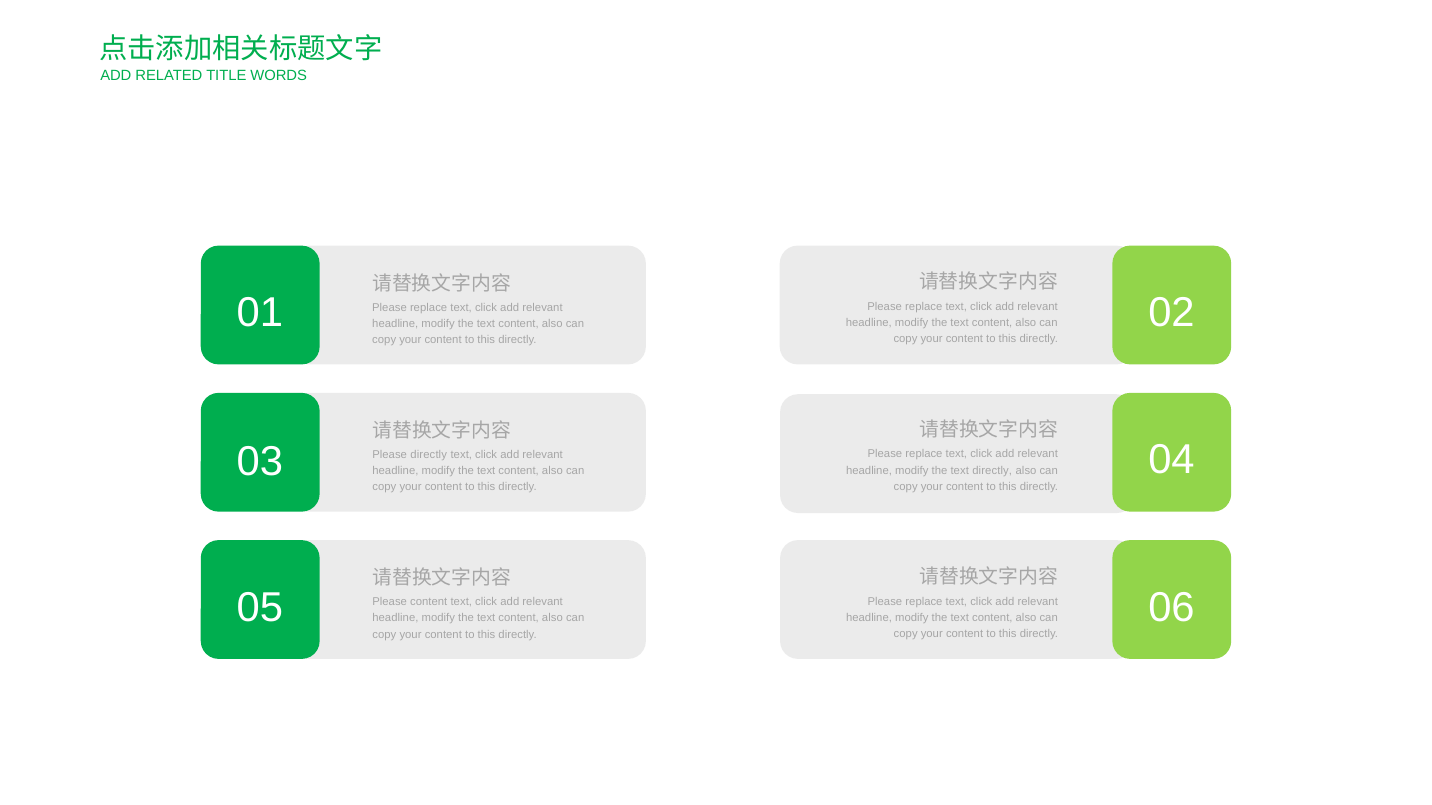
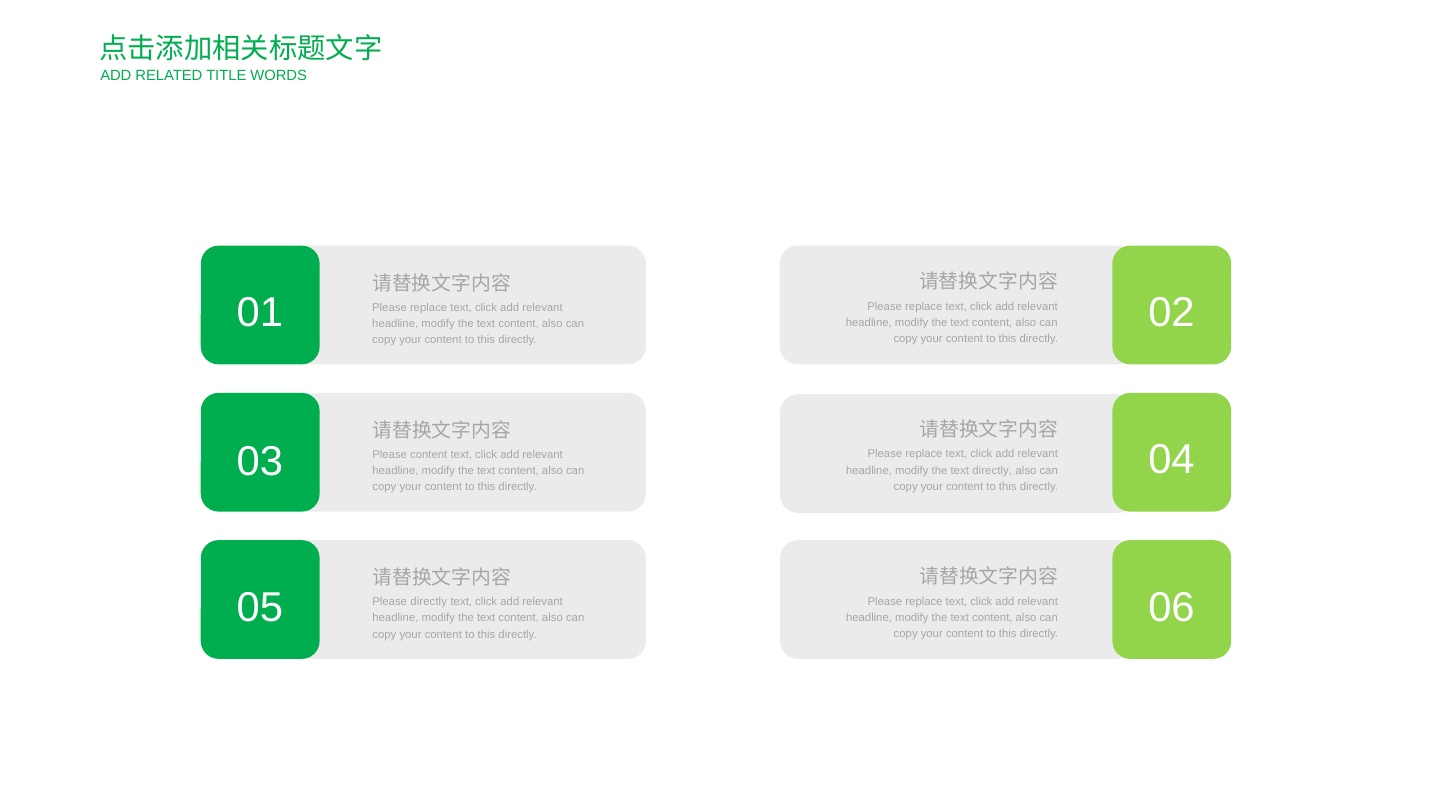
Please directly: directly -> content (429, 455)
Please content: content -> directly (429, 602)
